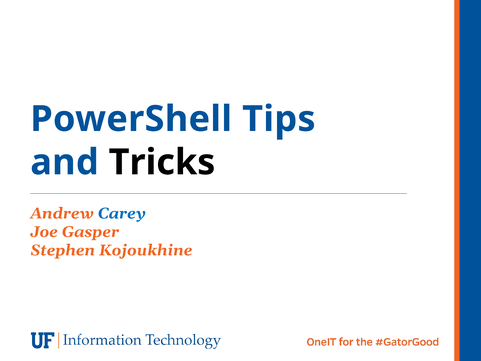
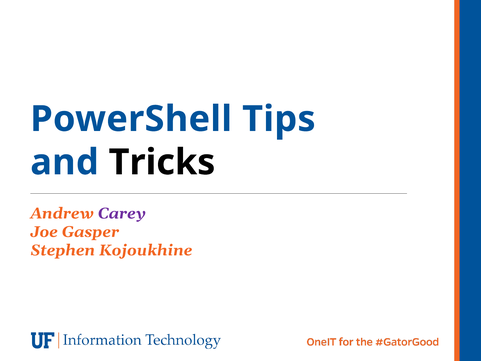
Carey colour: blue -> purple (122, 213)
